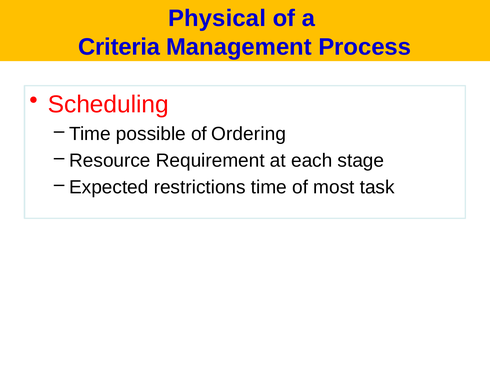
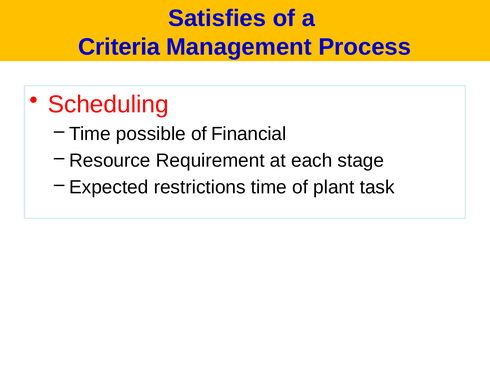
Physical: Physical -> Satisfies (217, 18)
Ordering: Ordering -> Financial (249, 134)
most: most -> plant (334, 188)
